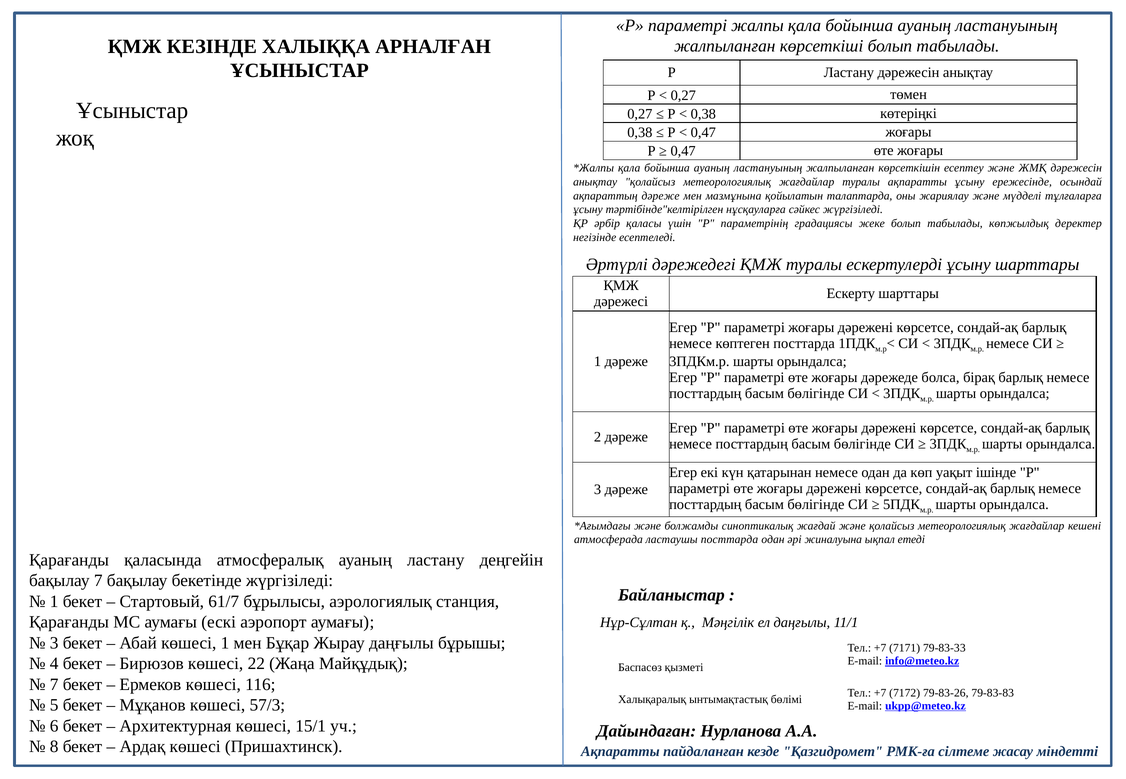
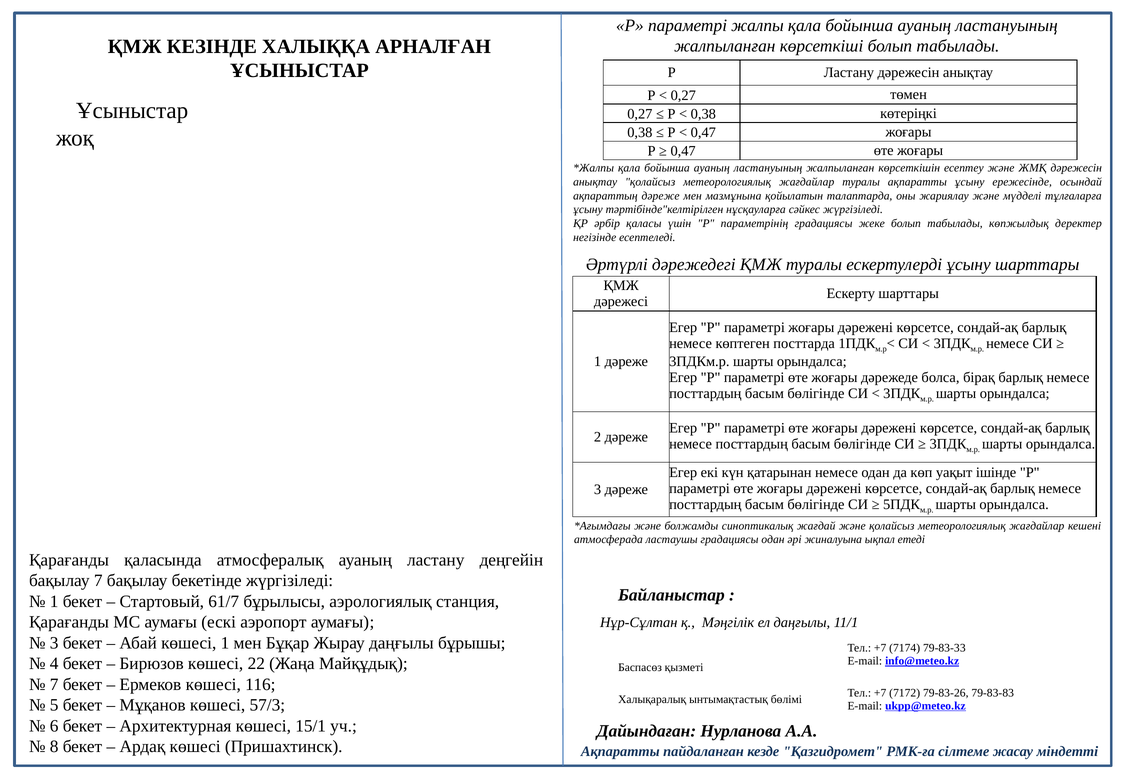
ластаушы посттарда: посттарда -> градациясы (730, 540)
7171: 7171 -> 7174 (905, 649)
